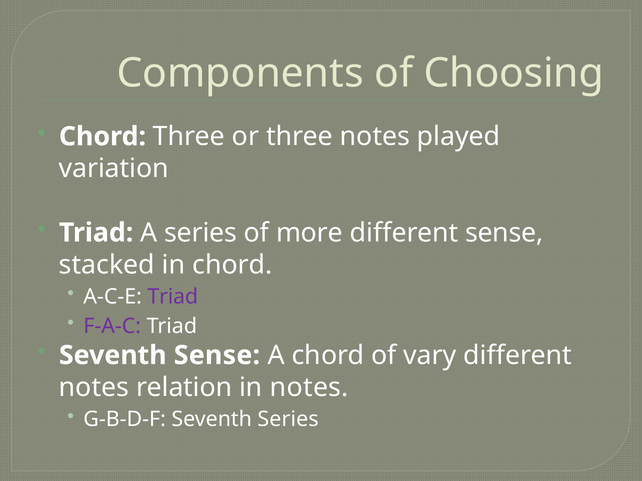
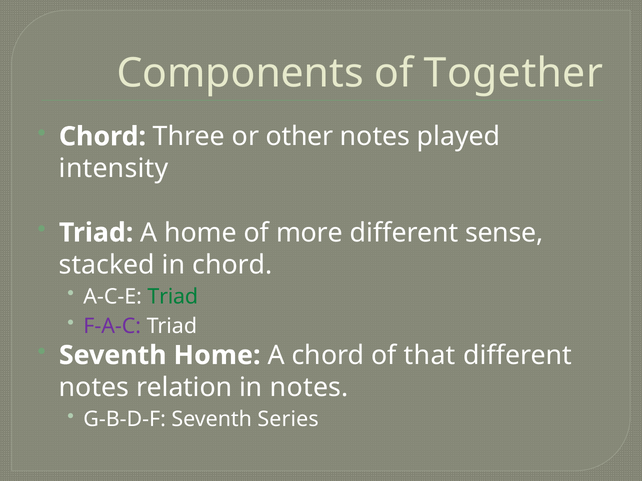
Choosing: Choosing -> Together (513, 73)
or three: three -> other (300, 137)
variation: variation -> intensity (114, 169)
A series: series -> home (201, 233)
Triad colour: purple -> green (173, 297)
Seventh Sense: Sense -> Home (217, 356)
vary: vary -> that (430, 356)
